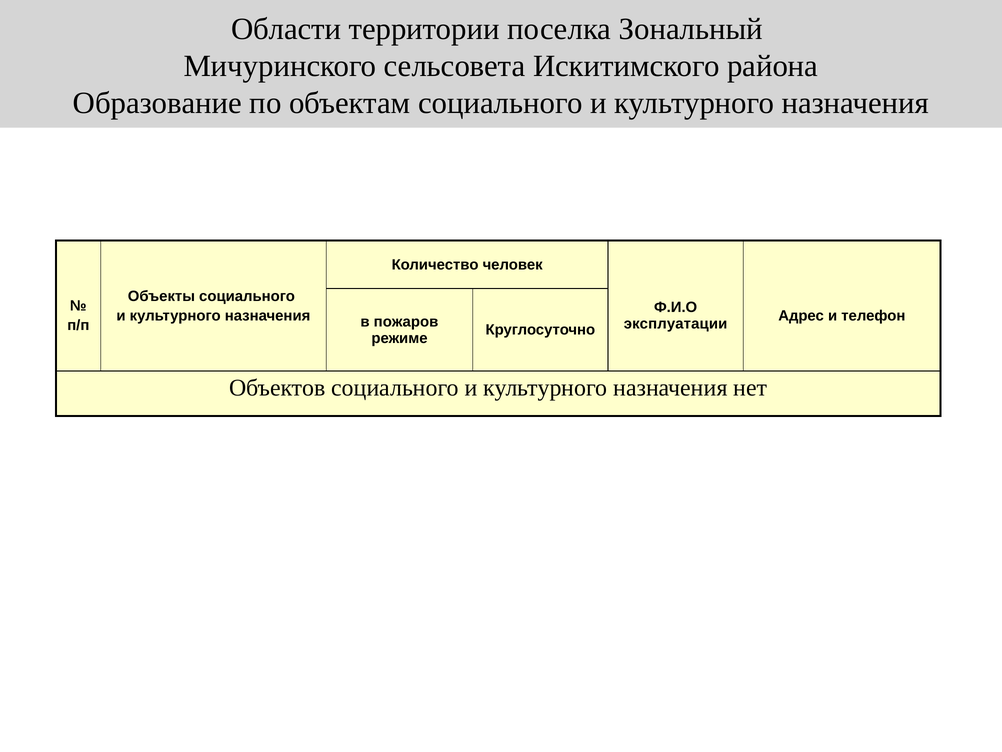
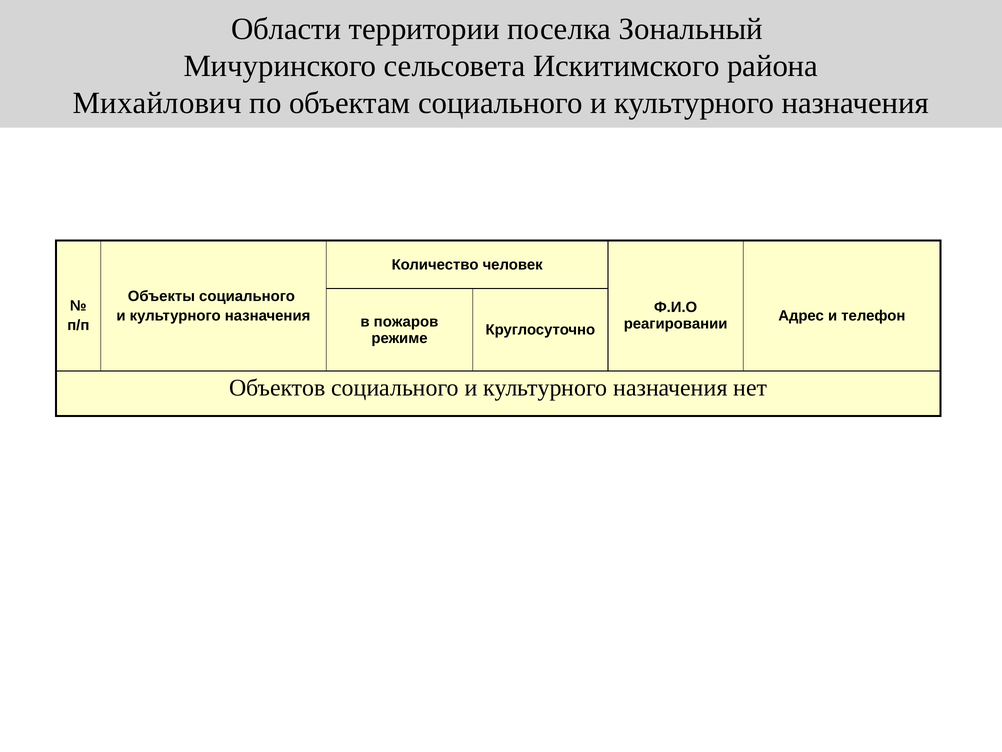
Образование: Образование -> Михайлович (157, 103)
эксплуатации: эксплуатации -> реагировании (676, 324)
